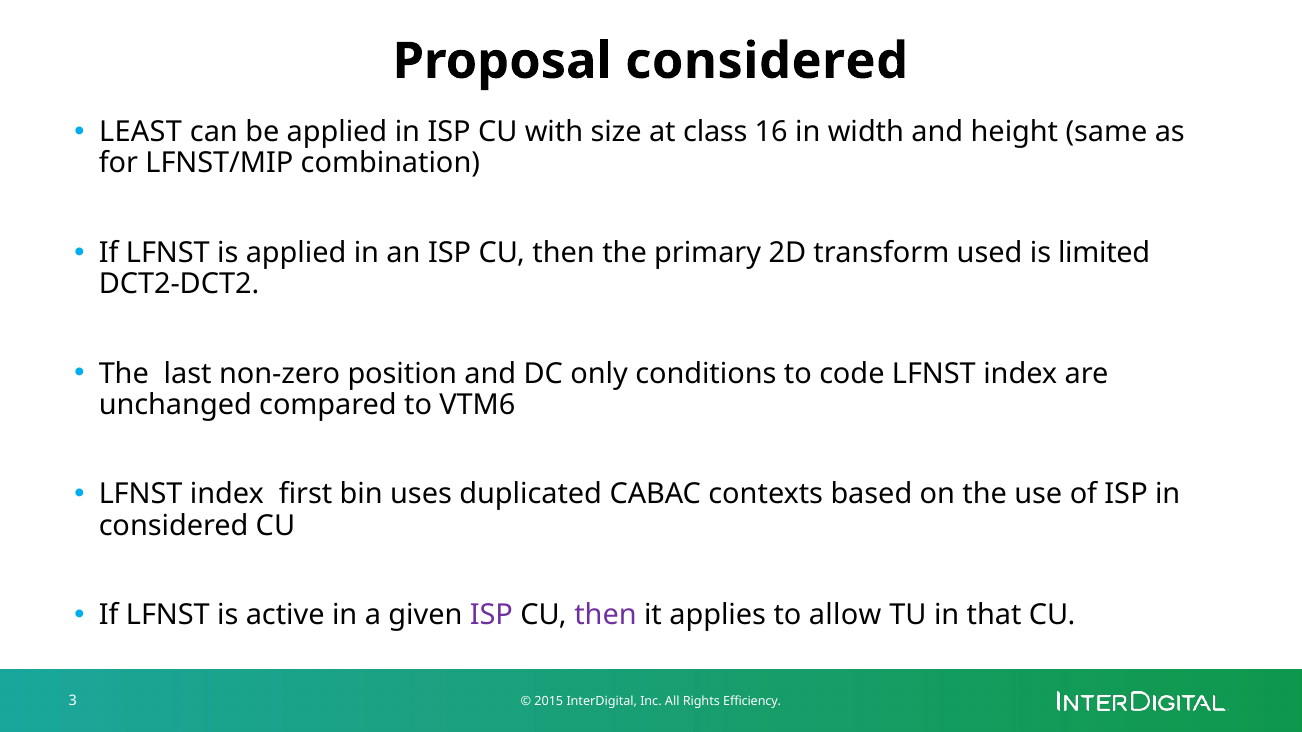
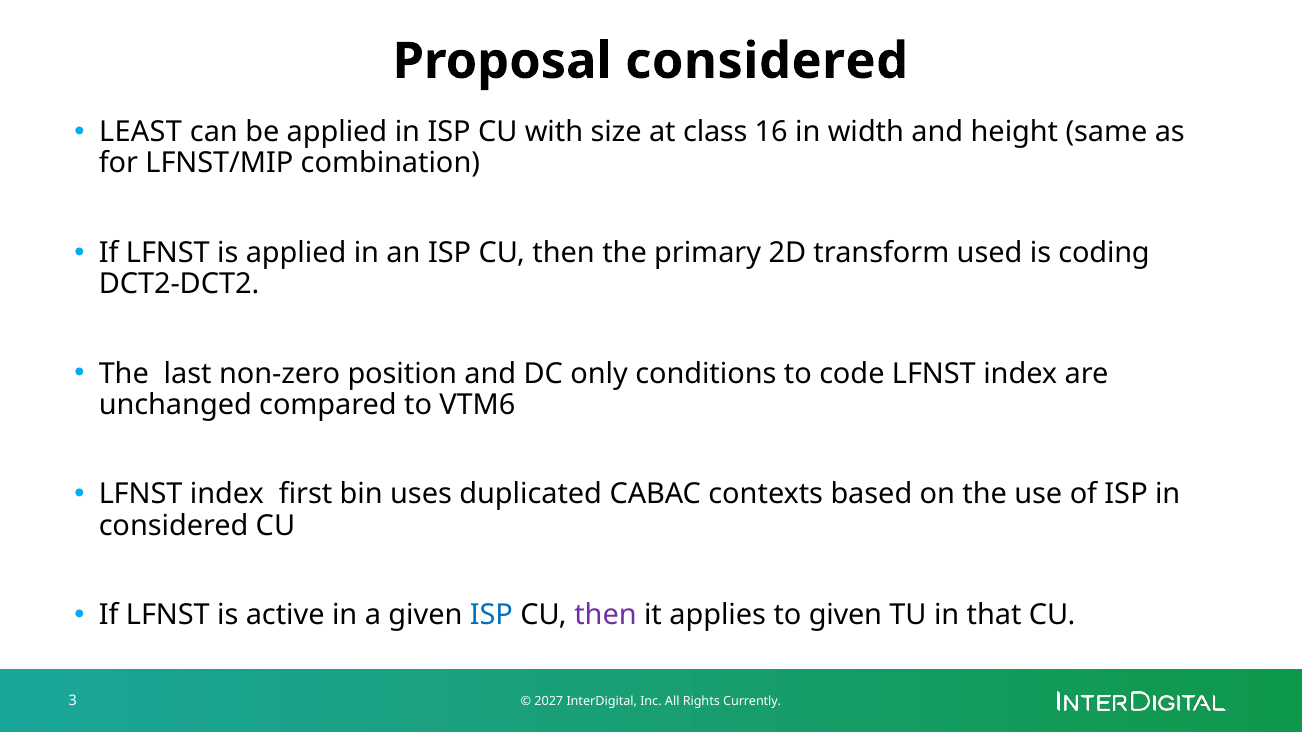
limited: limited -> coding (1104, 253)
ISP colour: purple -> blue (491, 615)
to allow: allow -> given (845, 615)
2015: 2015 -> 2027 (549, 701)
Efficiency: Efficiency -> Currently (752, 701)
